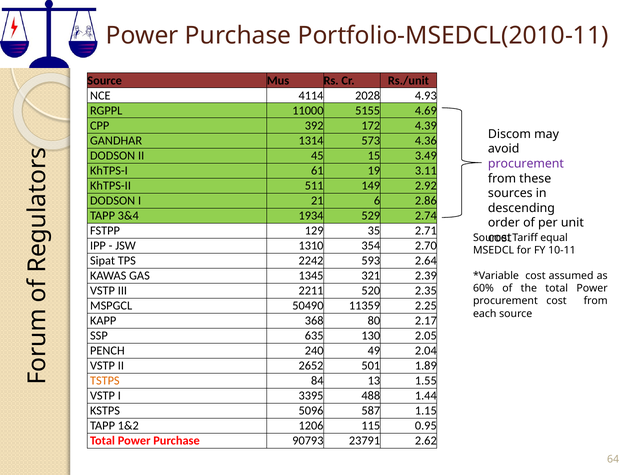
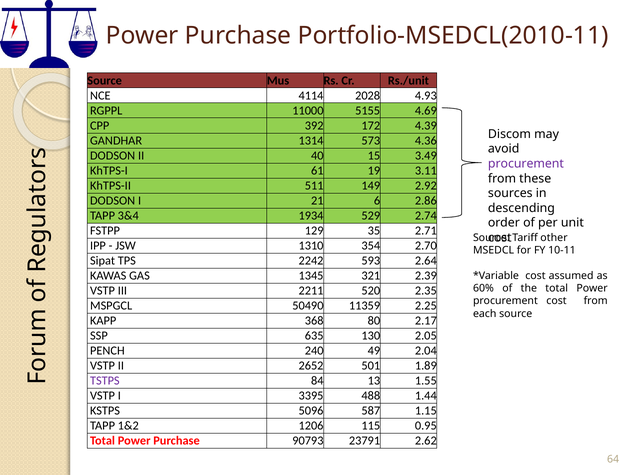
45: 45 -> 40 (317, 156)
equal: equal -> other (554, 238)
TSTPS colour: orange -> purple (105, 381)
